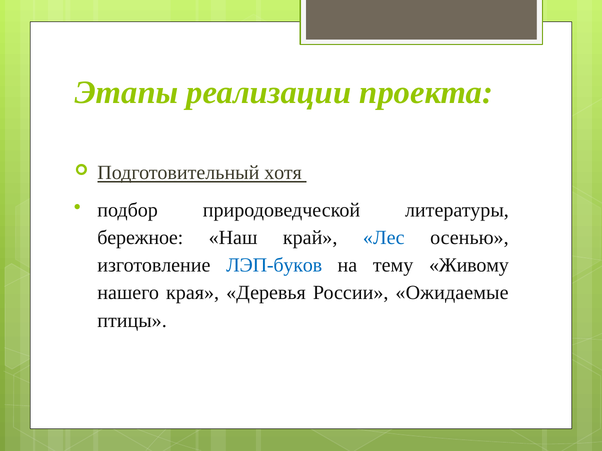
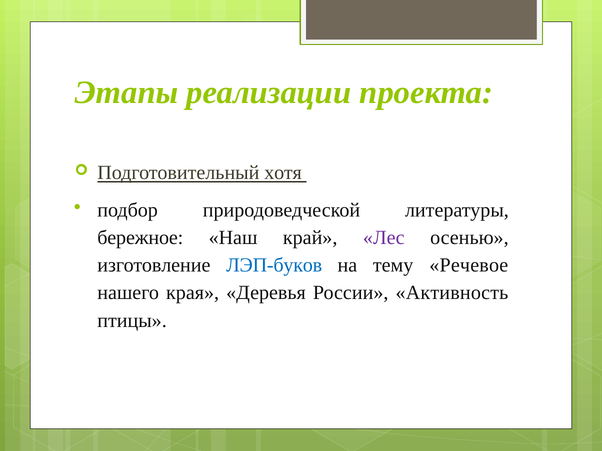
Лес colour: blue -> purple (384, 238)
Живому: Живому -> Речевое (469, 266)
Ожидаемые: Ожидаемые -> Активность (452, 293)
